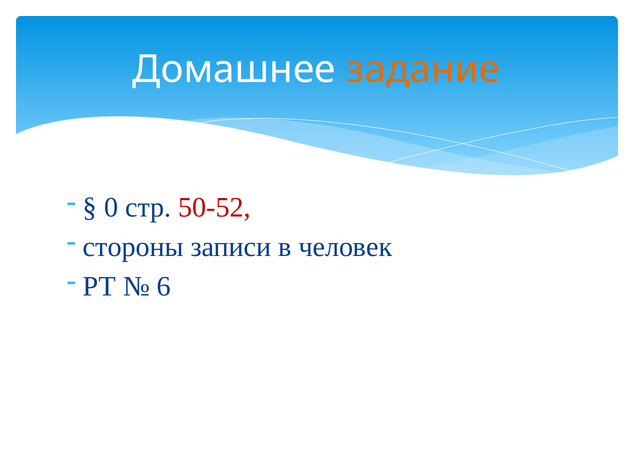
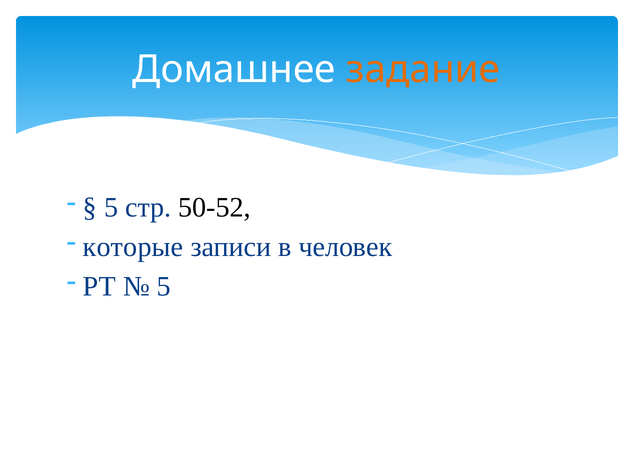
0: 0 -> 5 (111, 207)
50-52 colour: red -> black (215, 207)
стороны: стороны -> которые (133, 247)
6: 6 -> 5 (164, 286)
